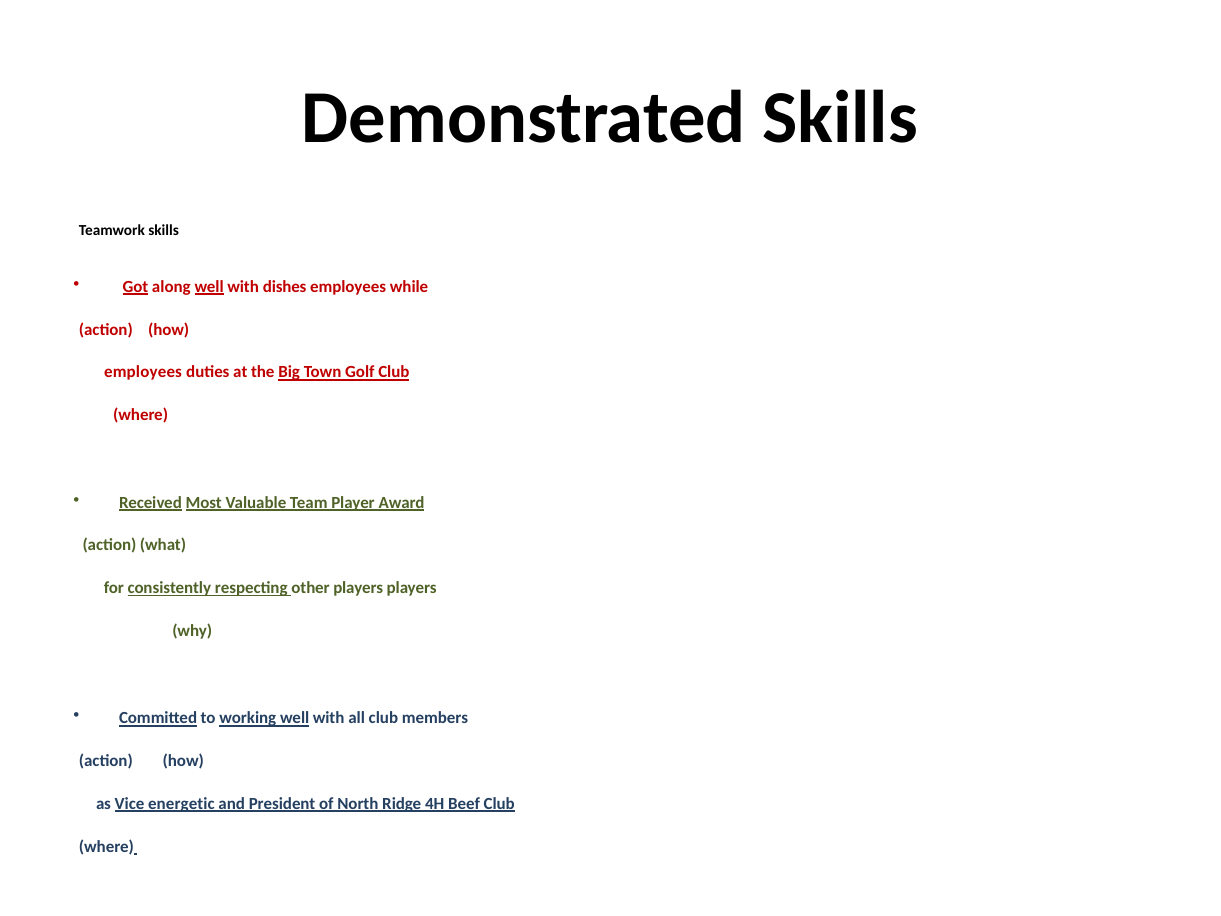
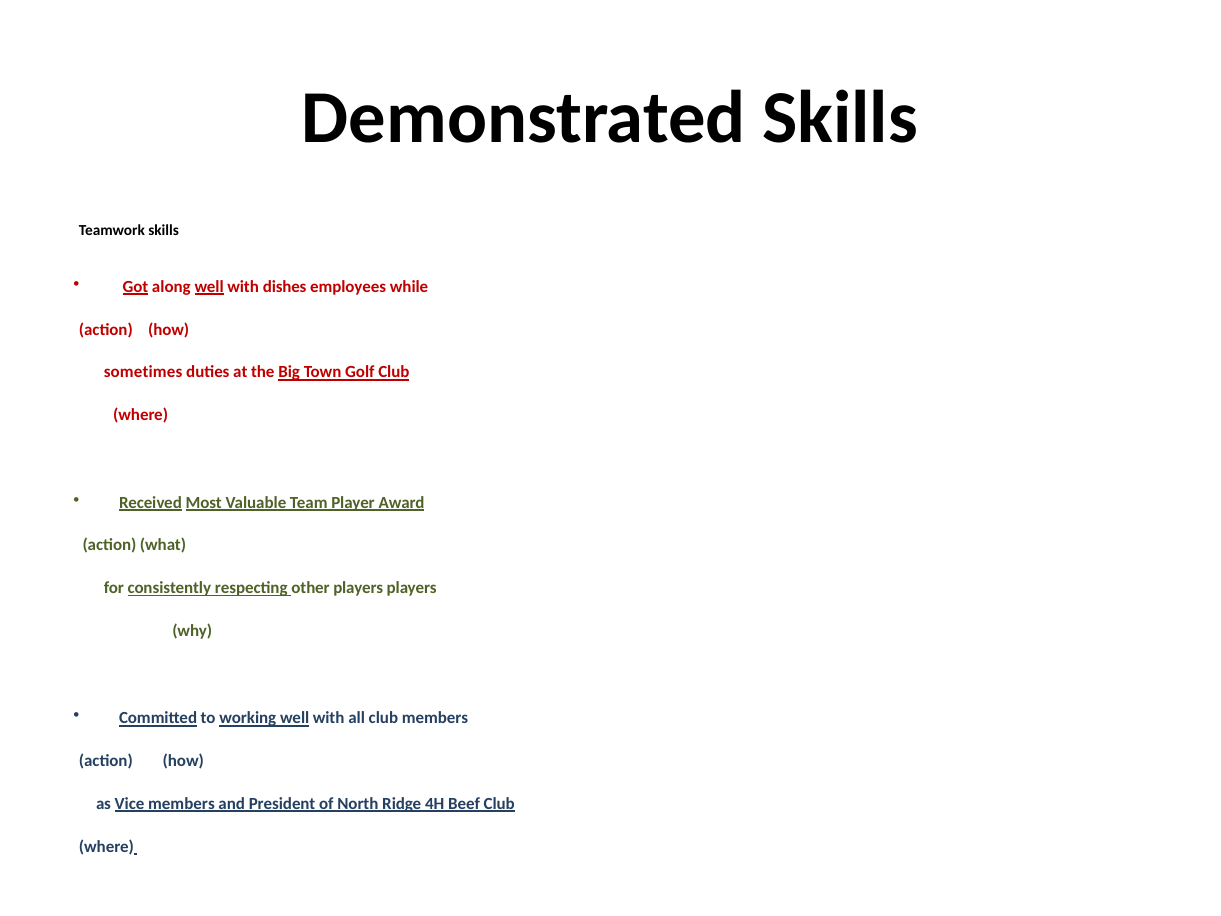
employees: employees -> sometimes (143, 372)
Vice energetic: energetic -> members (181, 804)
